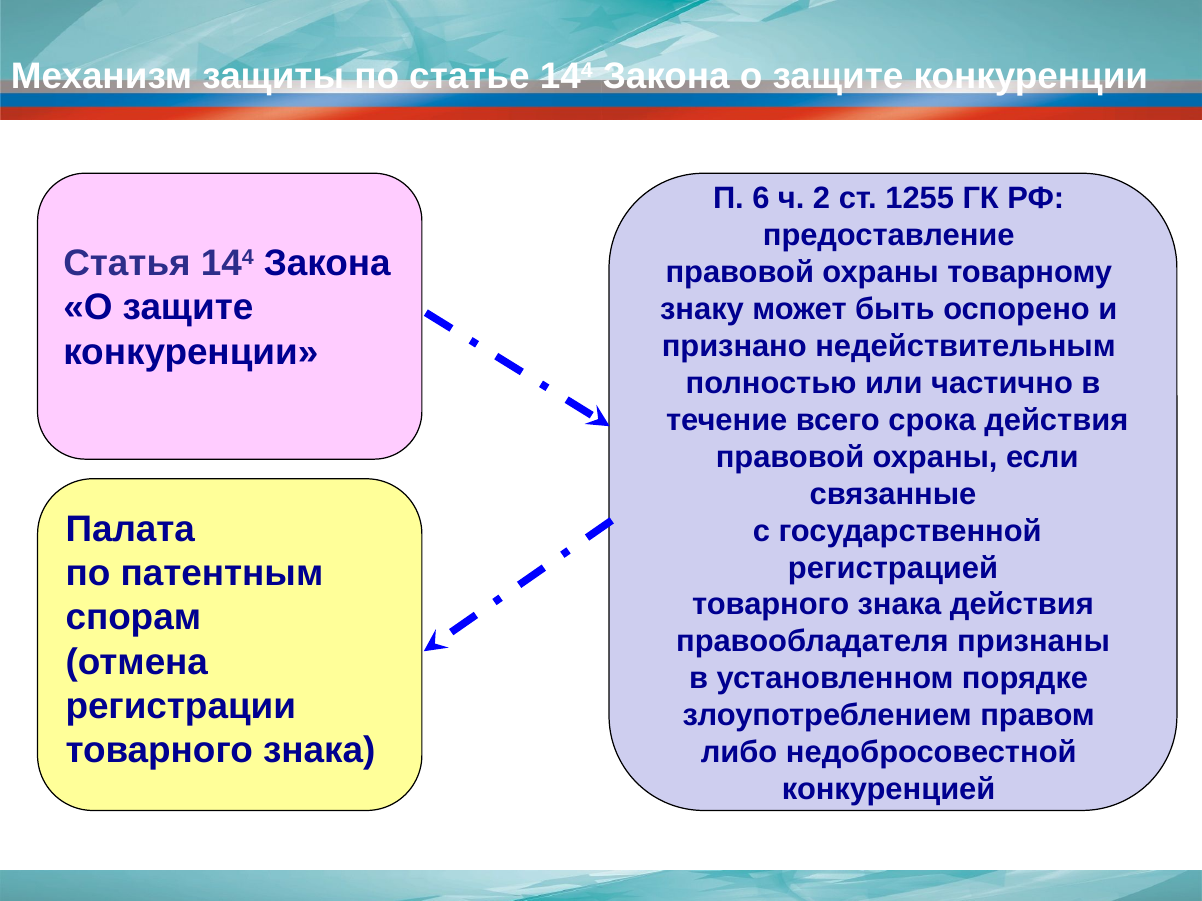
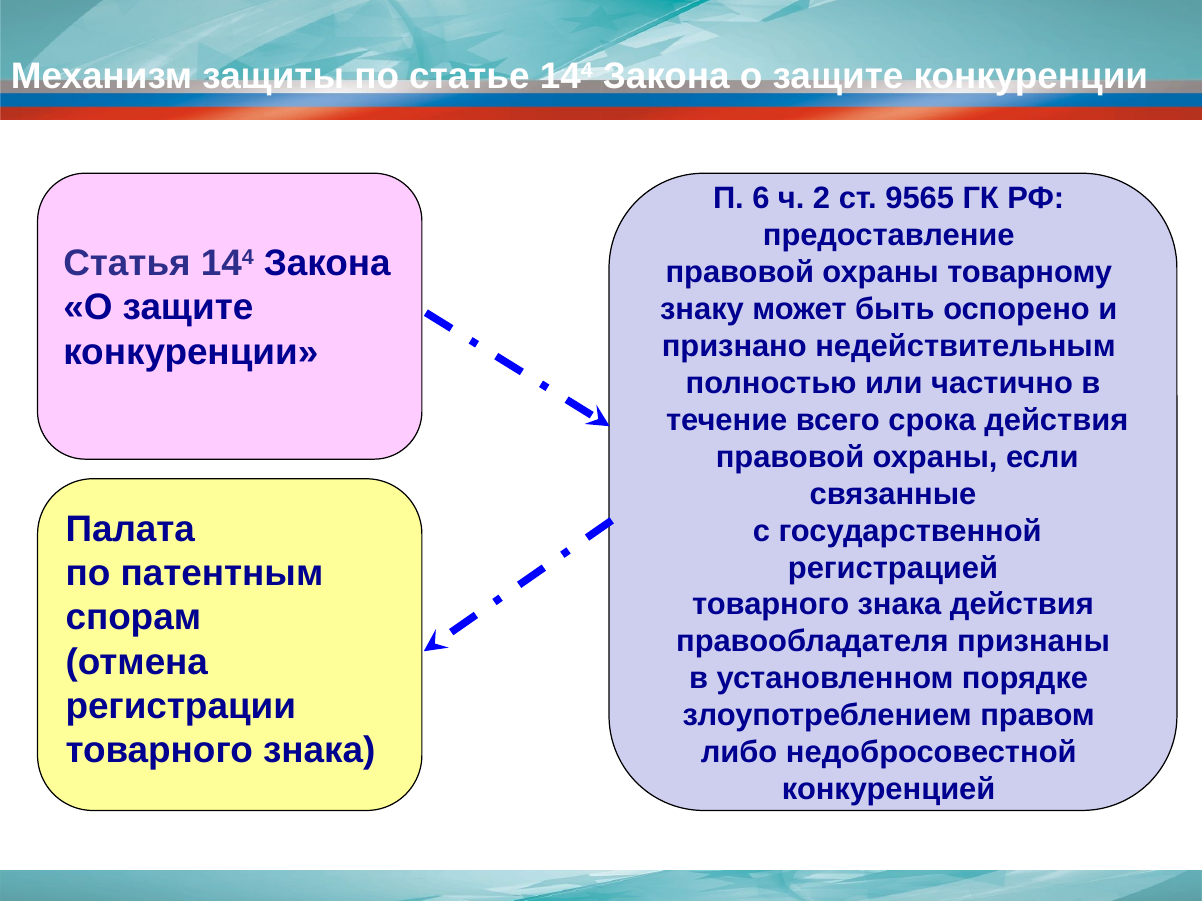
1255: 1255 -> 9565 (920, 199)
